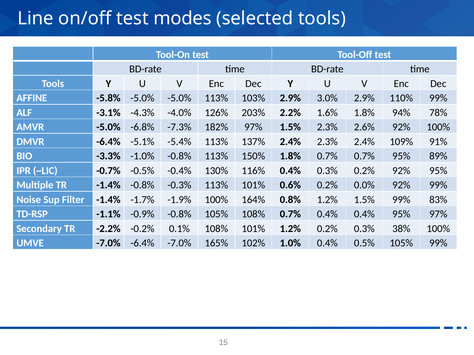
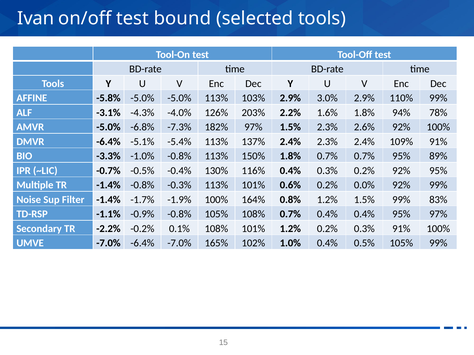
Line: Line -> Ivan (36, 18)
modes: modes -> bound (182, 18)
0.3% 38%: 38% -> 91% (401, 229)
